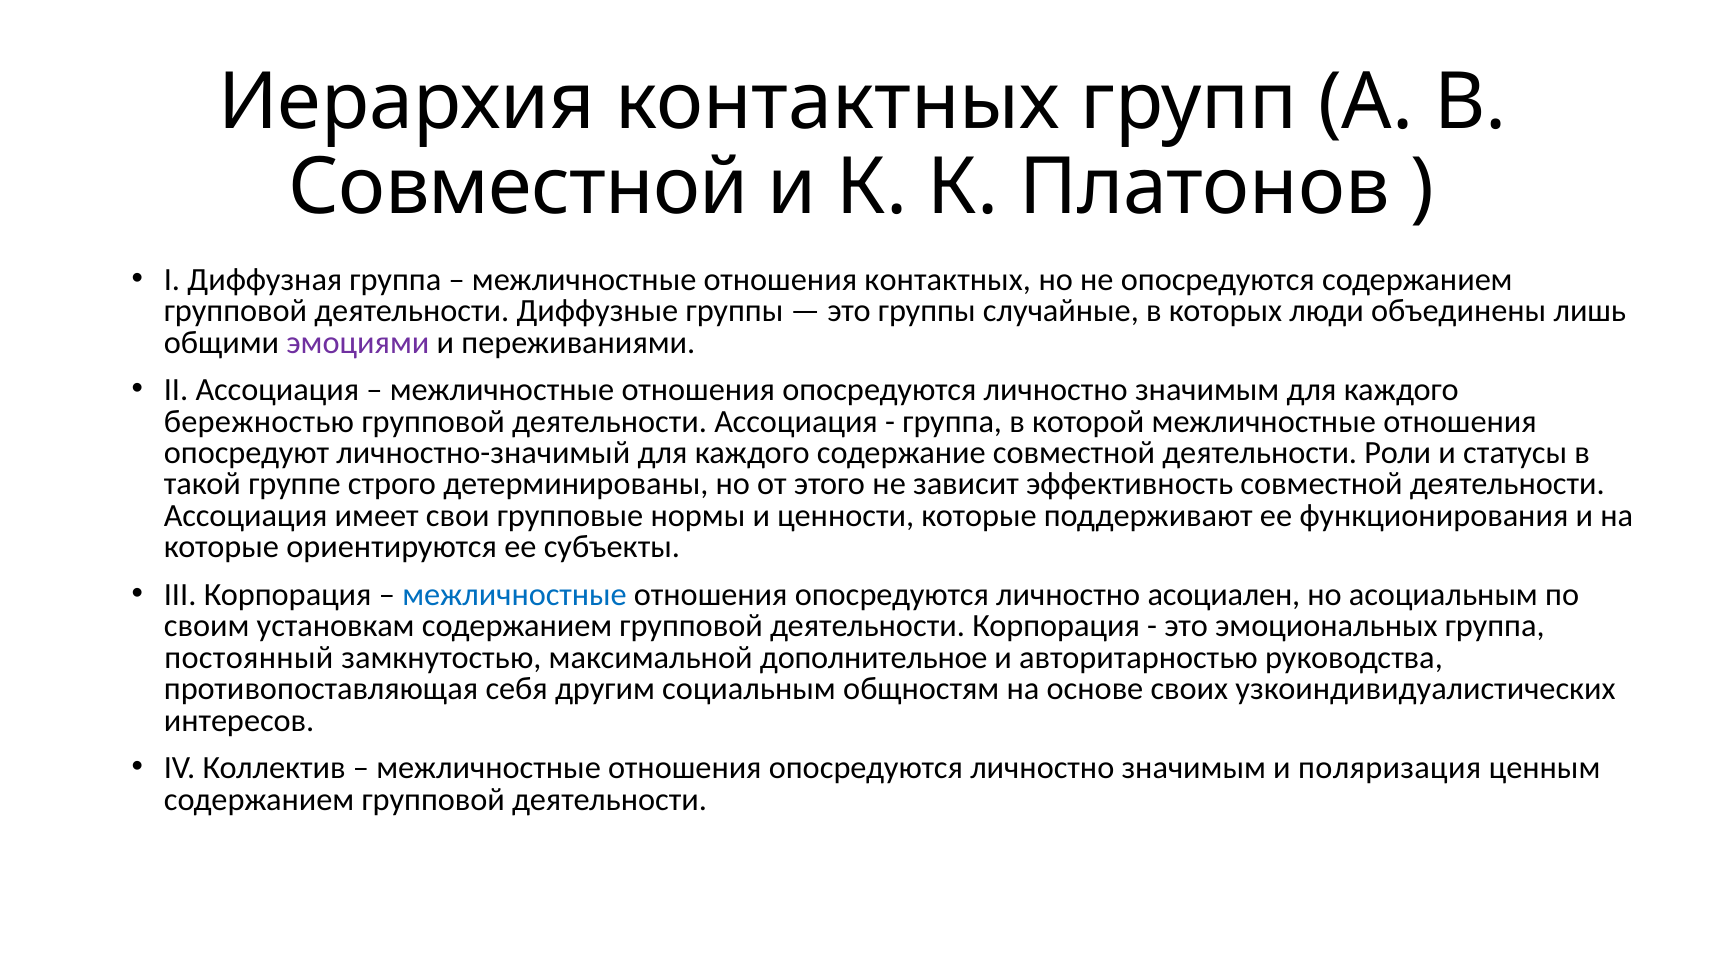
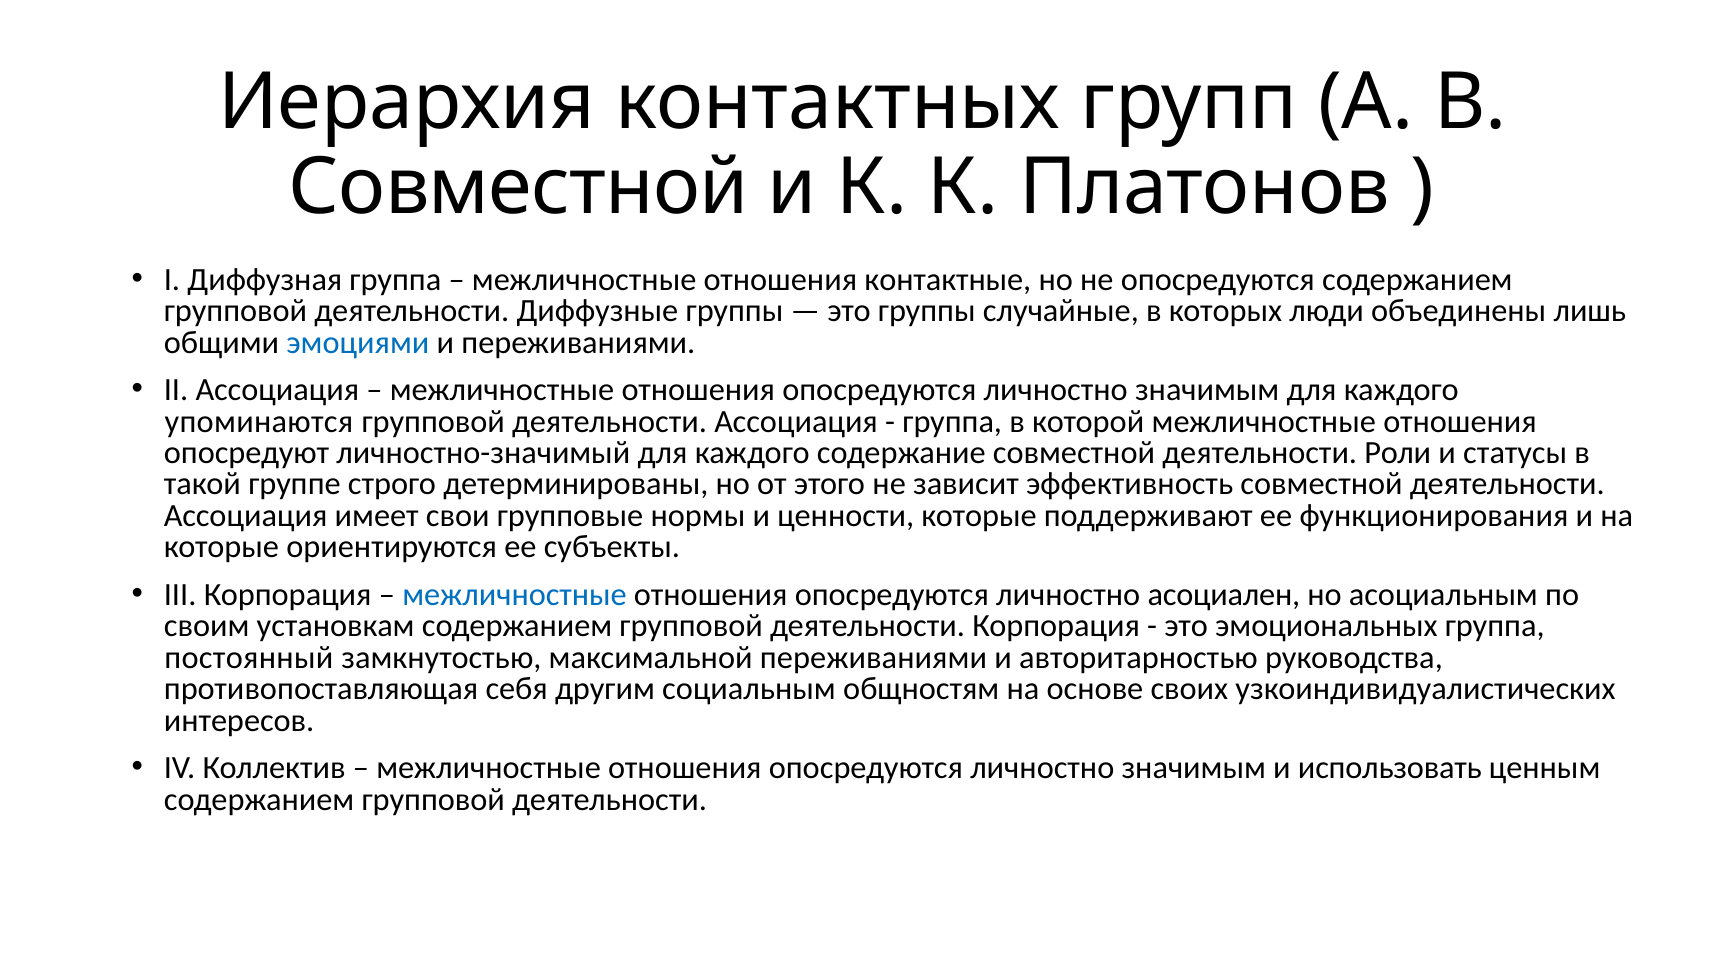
отношения контактных: контактных -> контактные (948, 279)
эмоциями colour: purple -> blue (358, 342)
бережностью: бережностью -> упоминаются (259, 421)
максимальной дополнительное: дополнительное -> переживаниями (874, 658)
поляризация: поляризация -> использовать (1390, 768)
